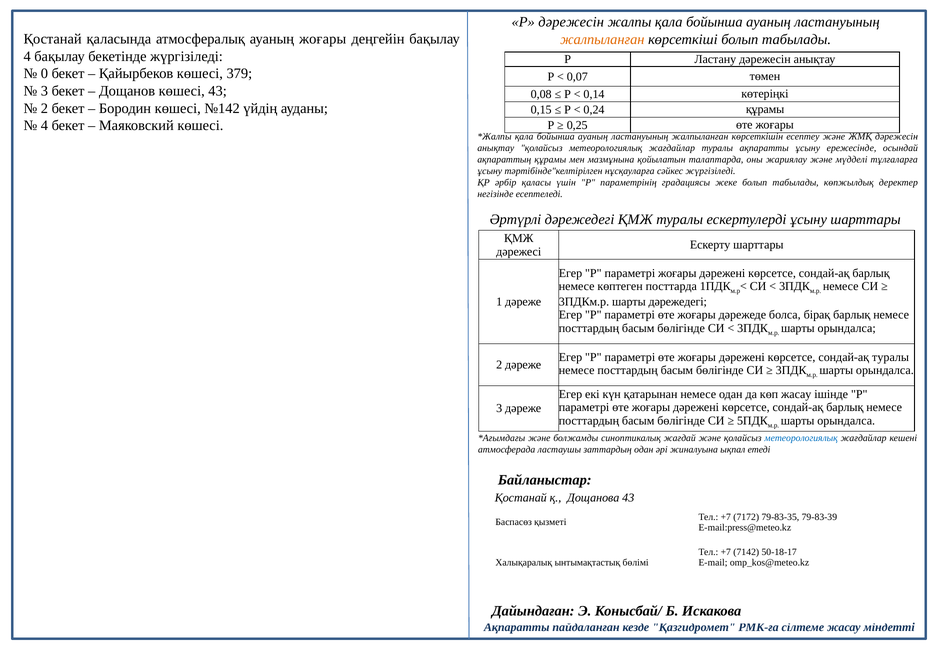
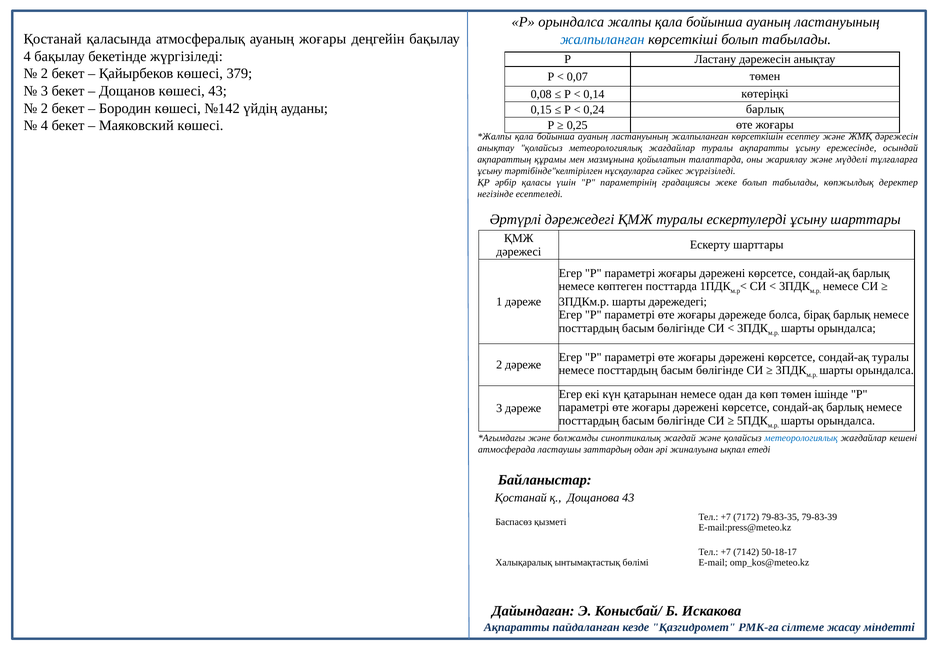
Р дәрежесін: дәрежесін -> орындалса (571, 22)
жалпыланған colour: orange -> blue (602, 39)
0: 0 -> 2 (44, 74)
0,24 құрамы: құрамы -> барлық (765, 109)
көп жасау: жасау -> төмен (796, 394)
